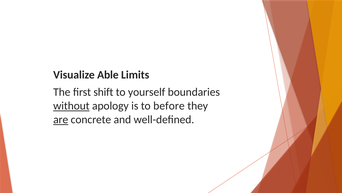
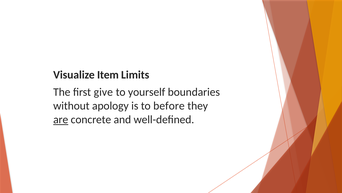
Able: Able -> Item (108, 75)
shift: shift -> give (103, 92)
without underline: present -> none (71, 106)
